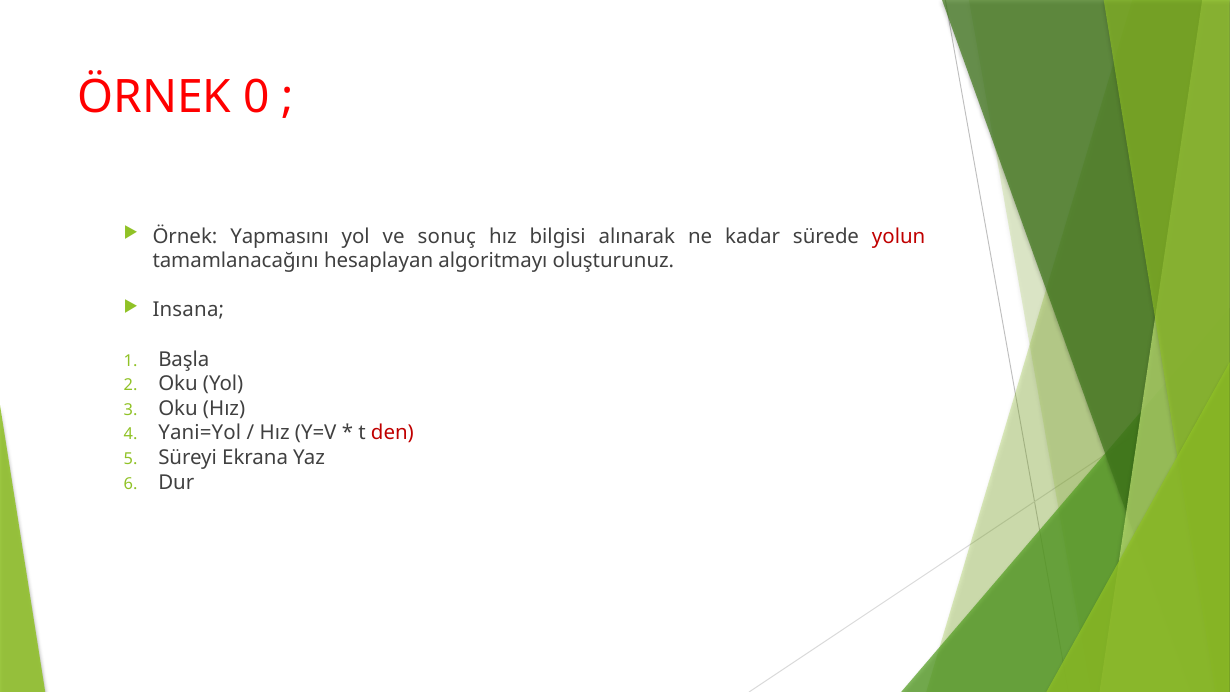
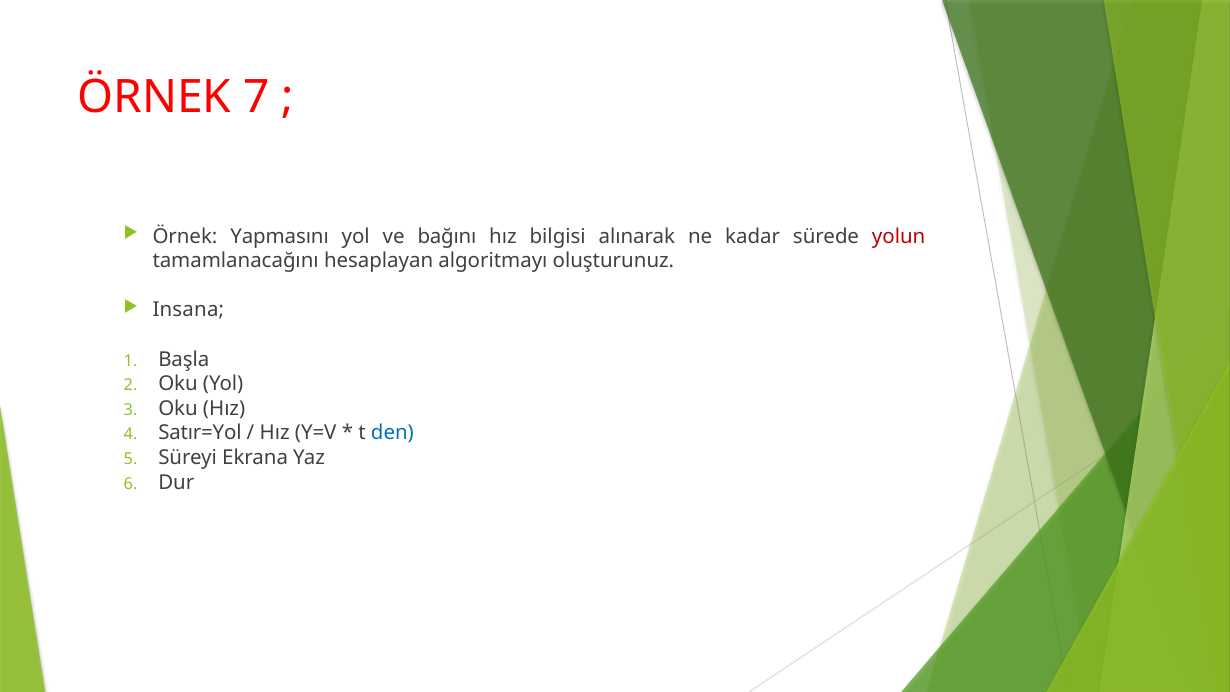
0: 0 -> 7 (257, 97)
sonuç: sonuç -> bağını (447, 236)
Yani=Yol: Yani=Yol -> Satır=Yol (200, 433)
den colour: red -> blue (392, 433)
